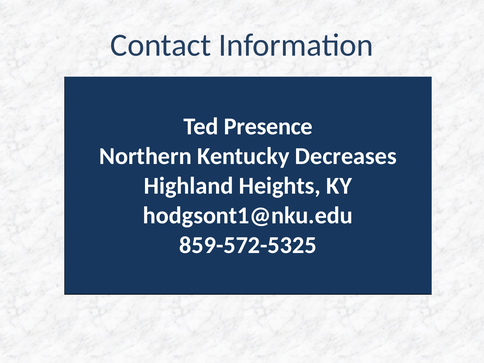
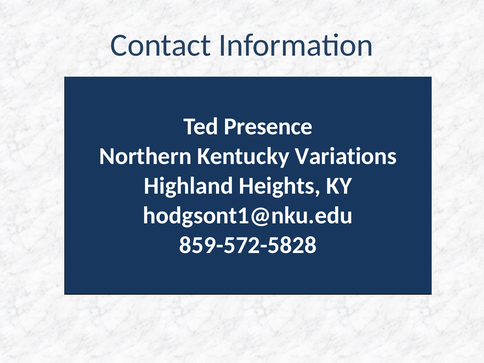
Decreases: Decreases -> Variations (346, 156)
859-572-5325: 859-572-5325 -> 859-572-5828 (248, 245)
